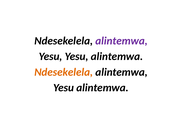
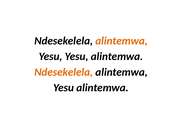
alintemwa colour: purple -> orange (122, 41)
